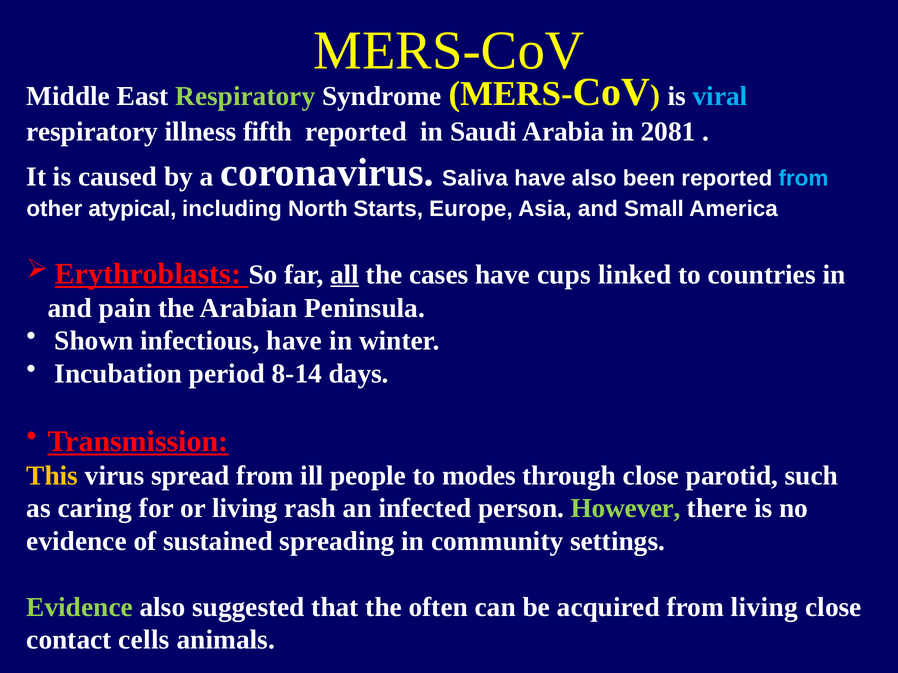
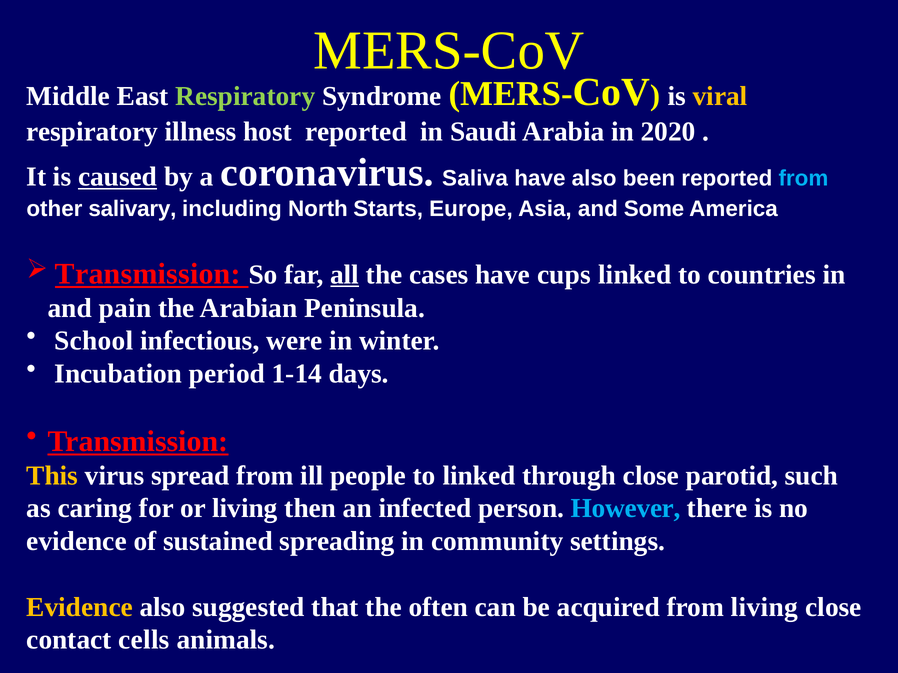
viral colour: light blue -> yellow (720, 96)
fifth: fifth -> host (268, 132)
2081: 2081 -> 2020 (668, 132)
caused underline: none -> present (118, 177)
atypical: atypical -> salivary (132, 209)
Small: Small -> Some (654, 209)
Erythroblasts: Erythroblasts -> Transmission (148, 274)
Shown: Shown -> School (94, 341)
infectious have: have -> were (294, 341)
8-14: 8-14 -> 1-14 (297, 374)
to modes: modes -> linked (479, 476)
rash: rash -> then (310, 509)
However colour: light green -> light blue (626, 509)
Evidence colour: light green -> yellow (80, 607)
